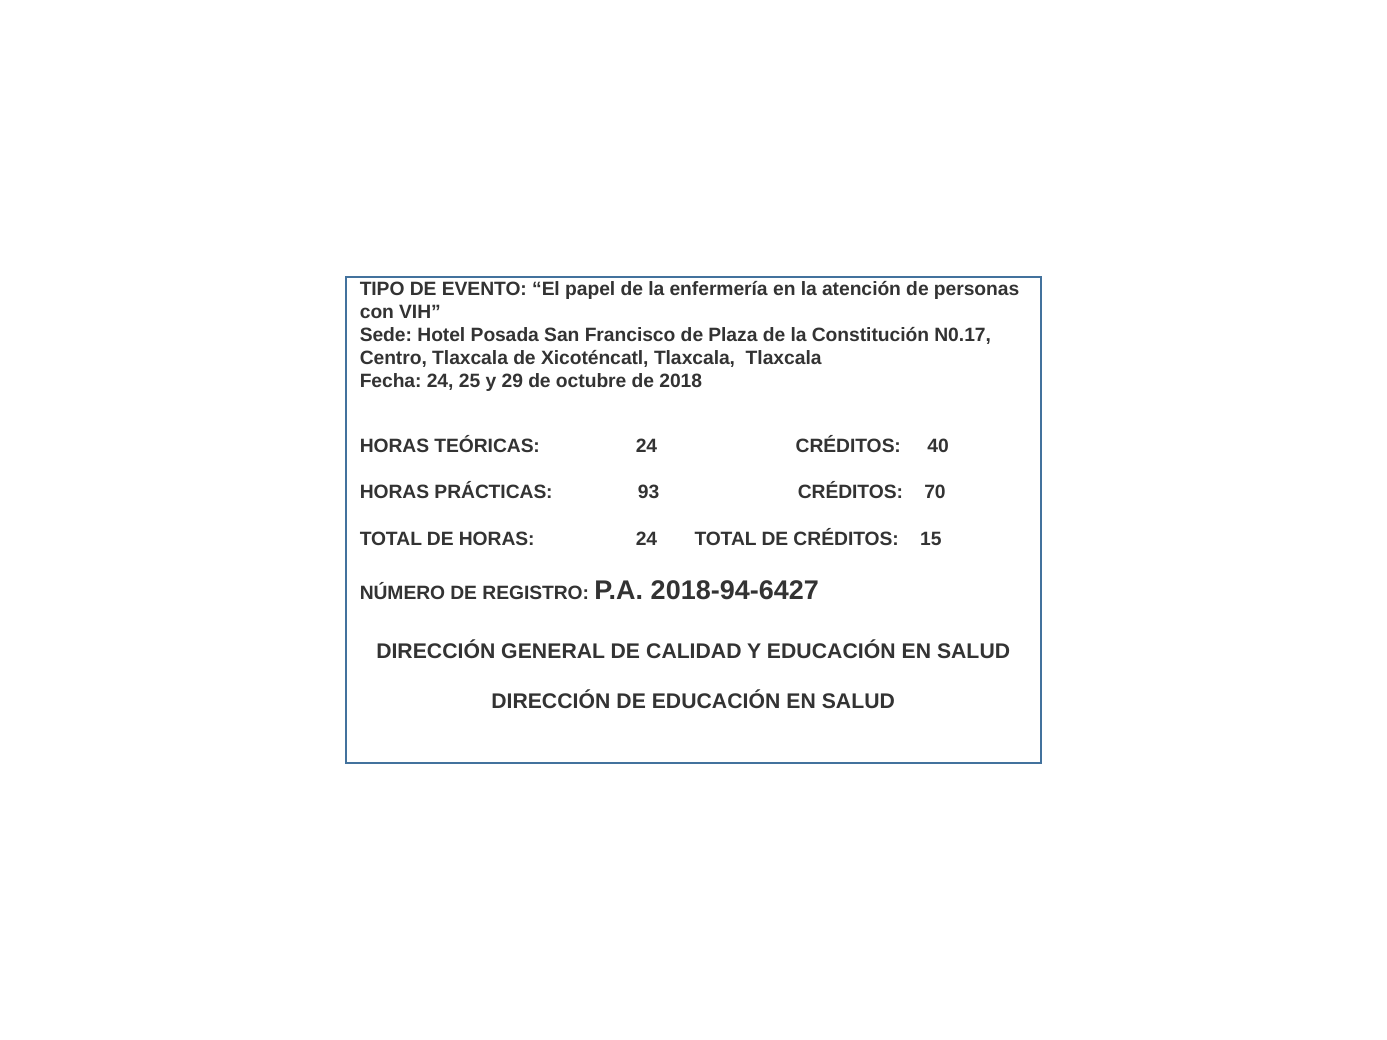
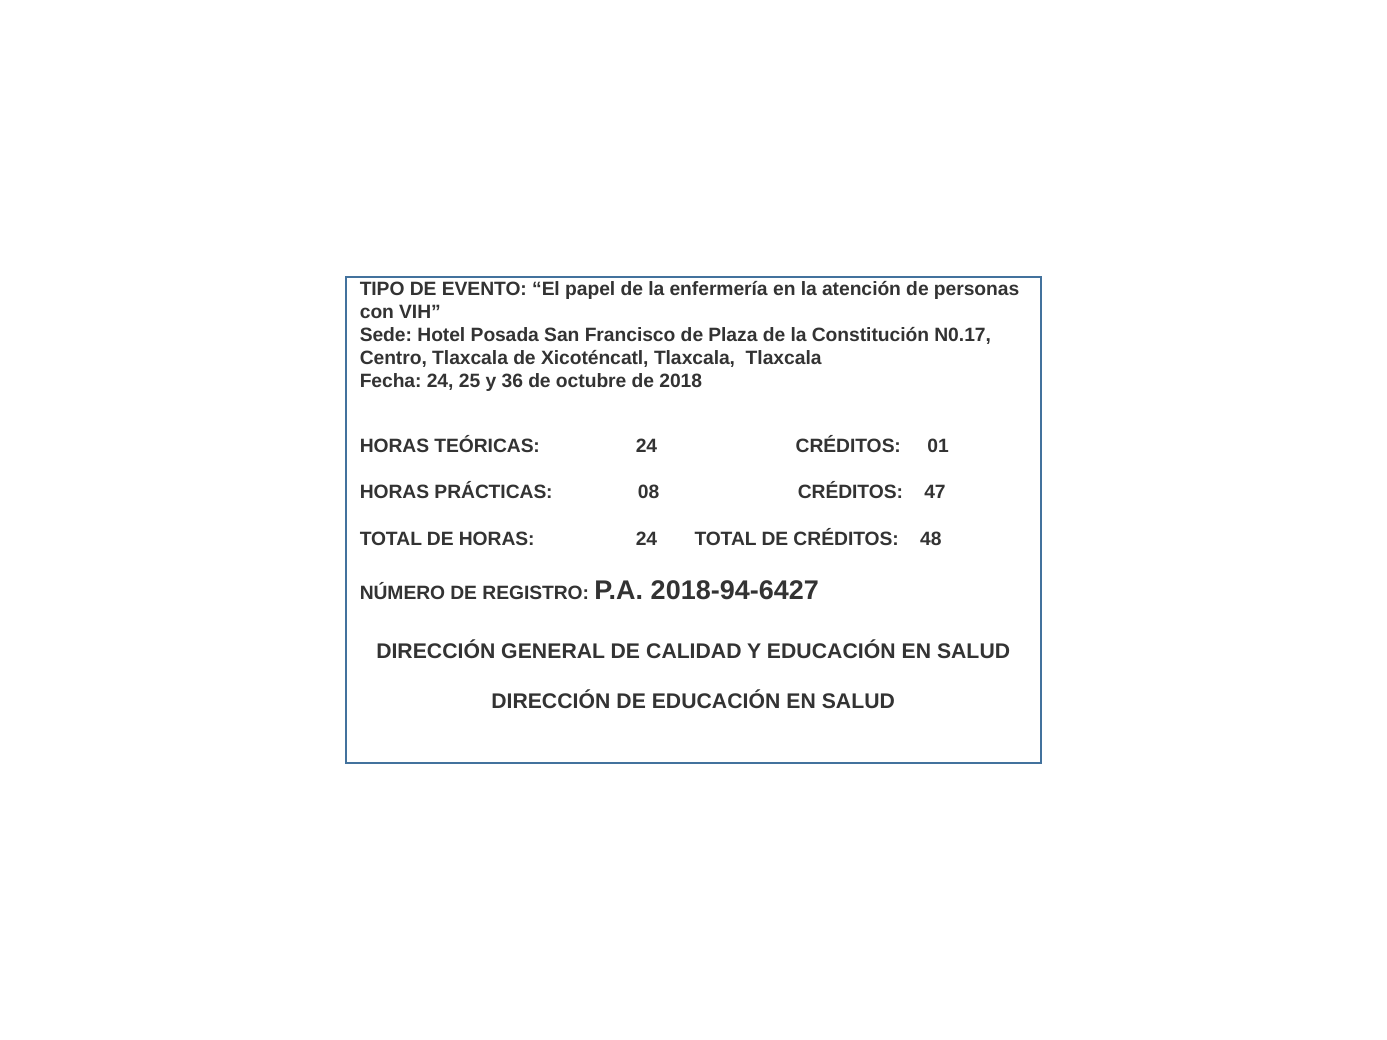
29: 29 -> 36 (512, 381)
40: 40 -> 01 (938, 446)
93: 93 -> 08 (649, 493)
70: 70 -> 47 (935, 493)
15: 15 -> 48 (931, 539)
